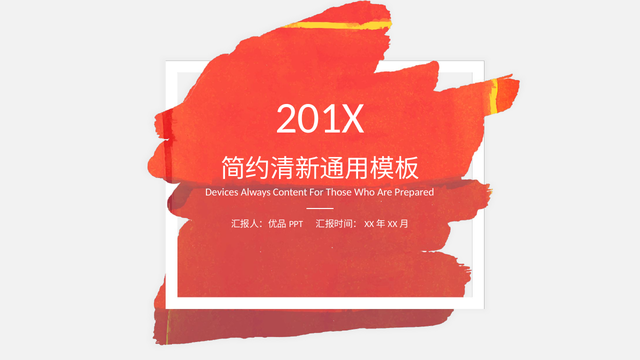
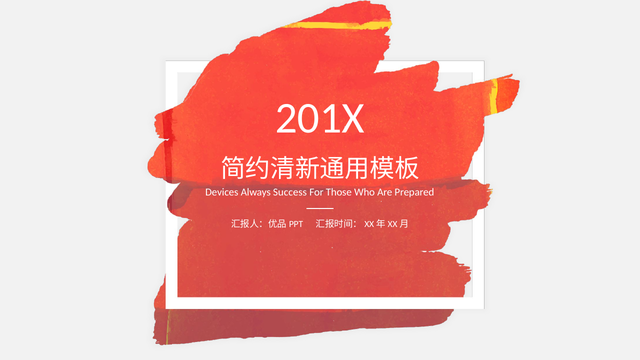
Content: Content -> Success (290, 192)
